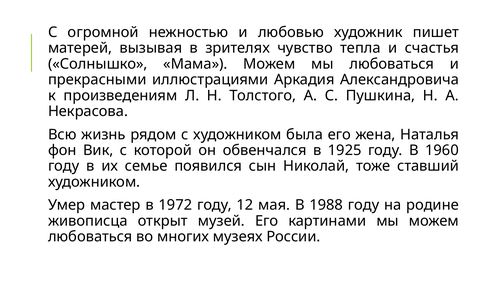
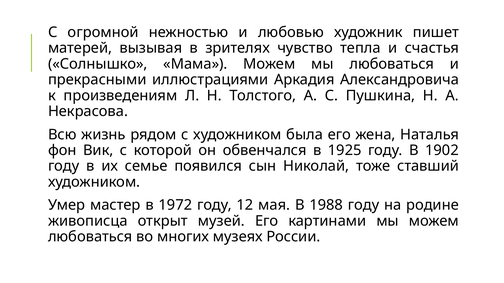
1960: 1960 -> 1902 (442, 151)
